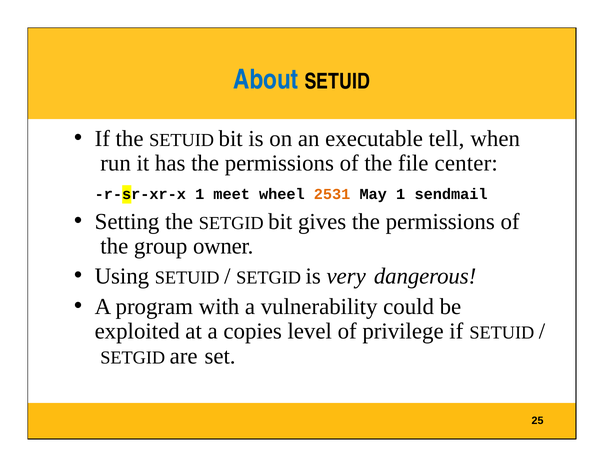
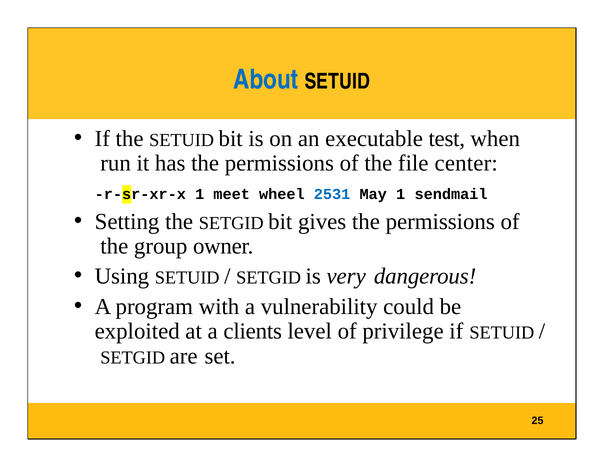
tell: tell -> test (447, 138)
2531 colour: orange -> blue (332, 194)
copies: copies -> clients (253, 331)
